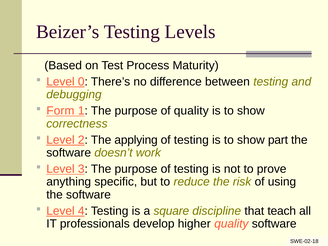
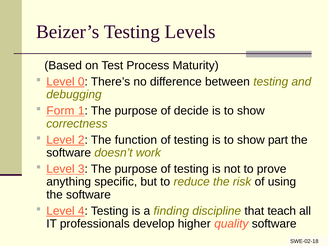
of quality: quality -> decide (191, 111)
applying: applying -> function (136, 140)
square: square -> finding (171, 211)
